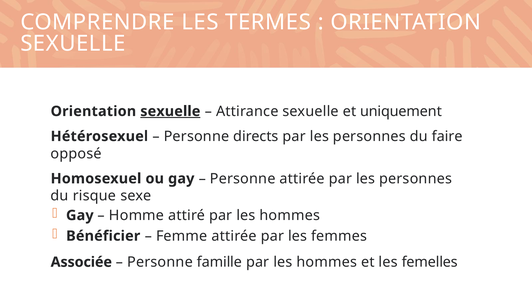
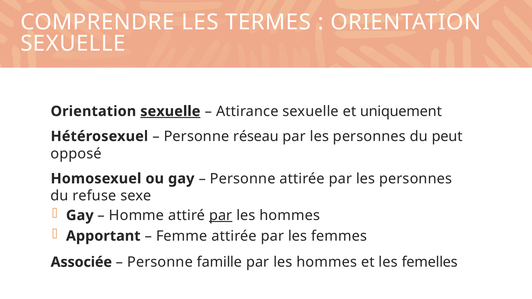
directs: directs -> réseau (256, 136)
faire: faire -> peut (447, 136)
risque: risque -> refuse (94, 196)
par underline: none -> present (221, 216)
Bénéficier: Bénéficier -> Apportant (103, 236)
